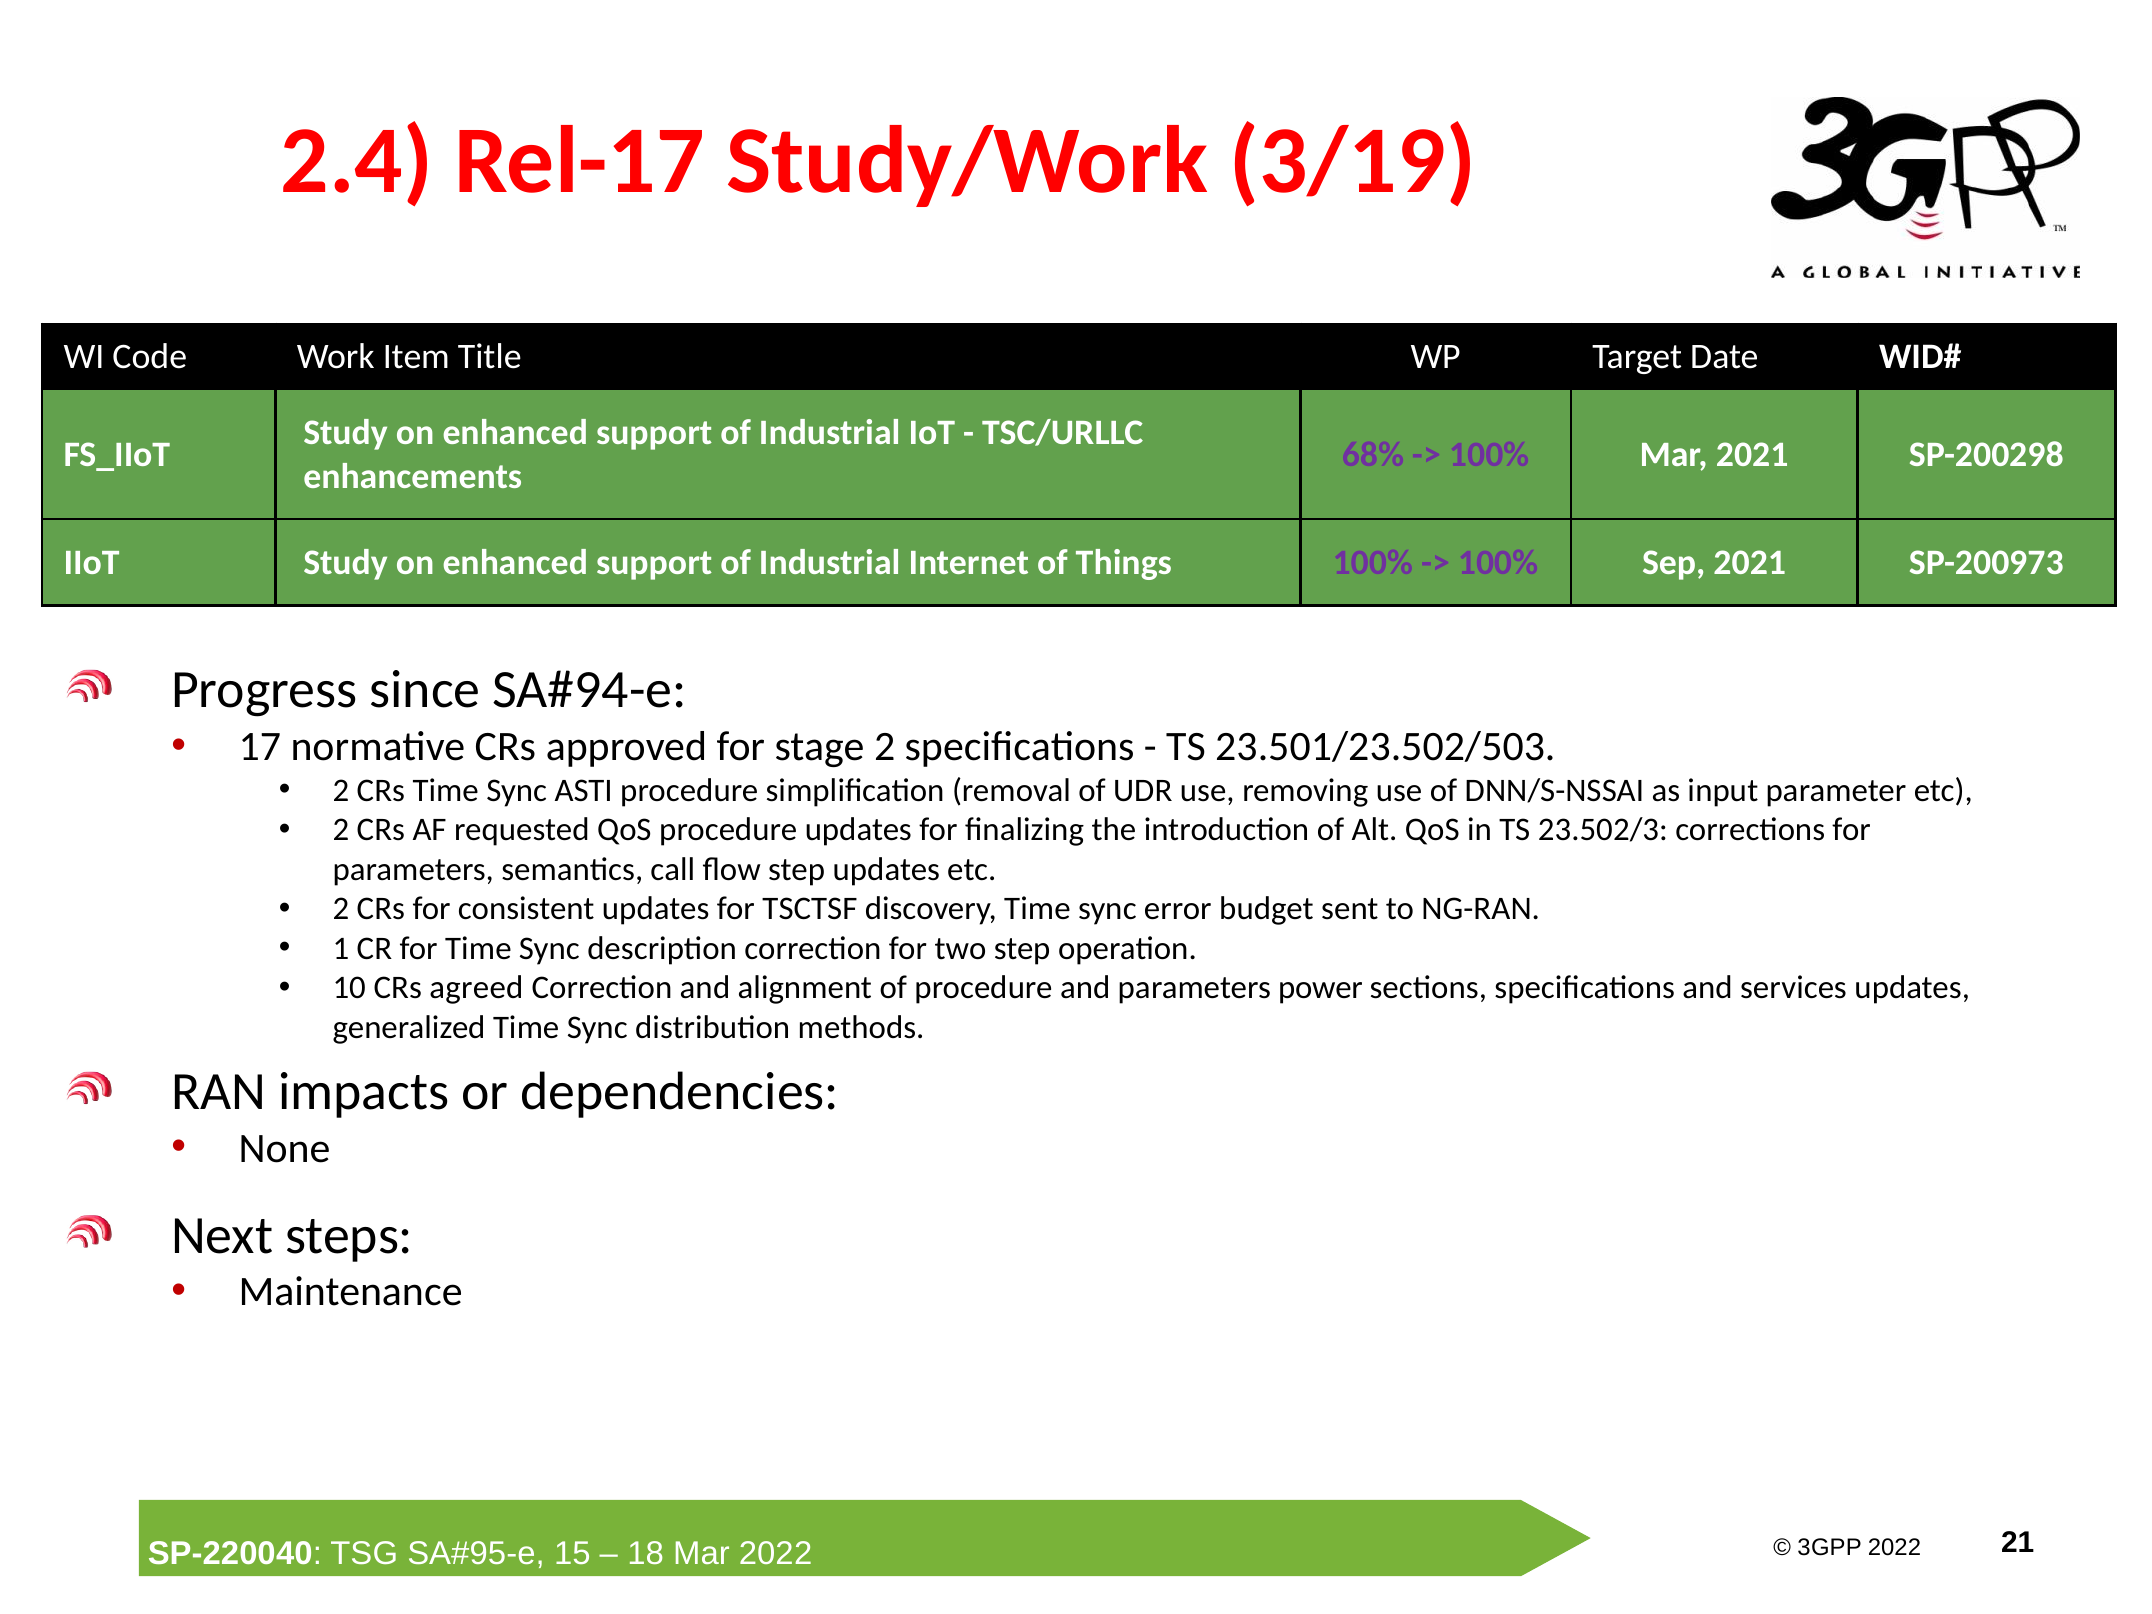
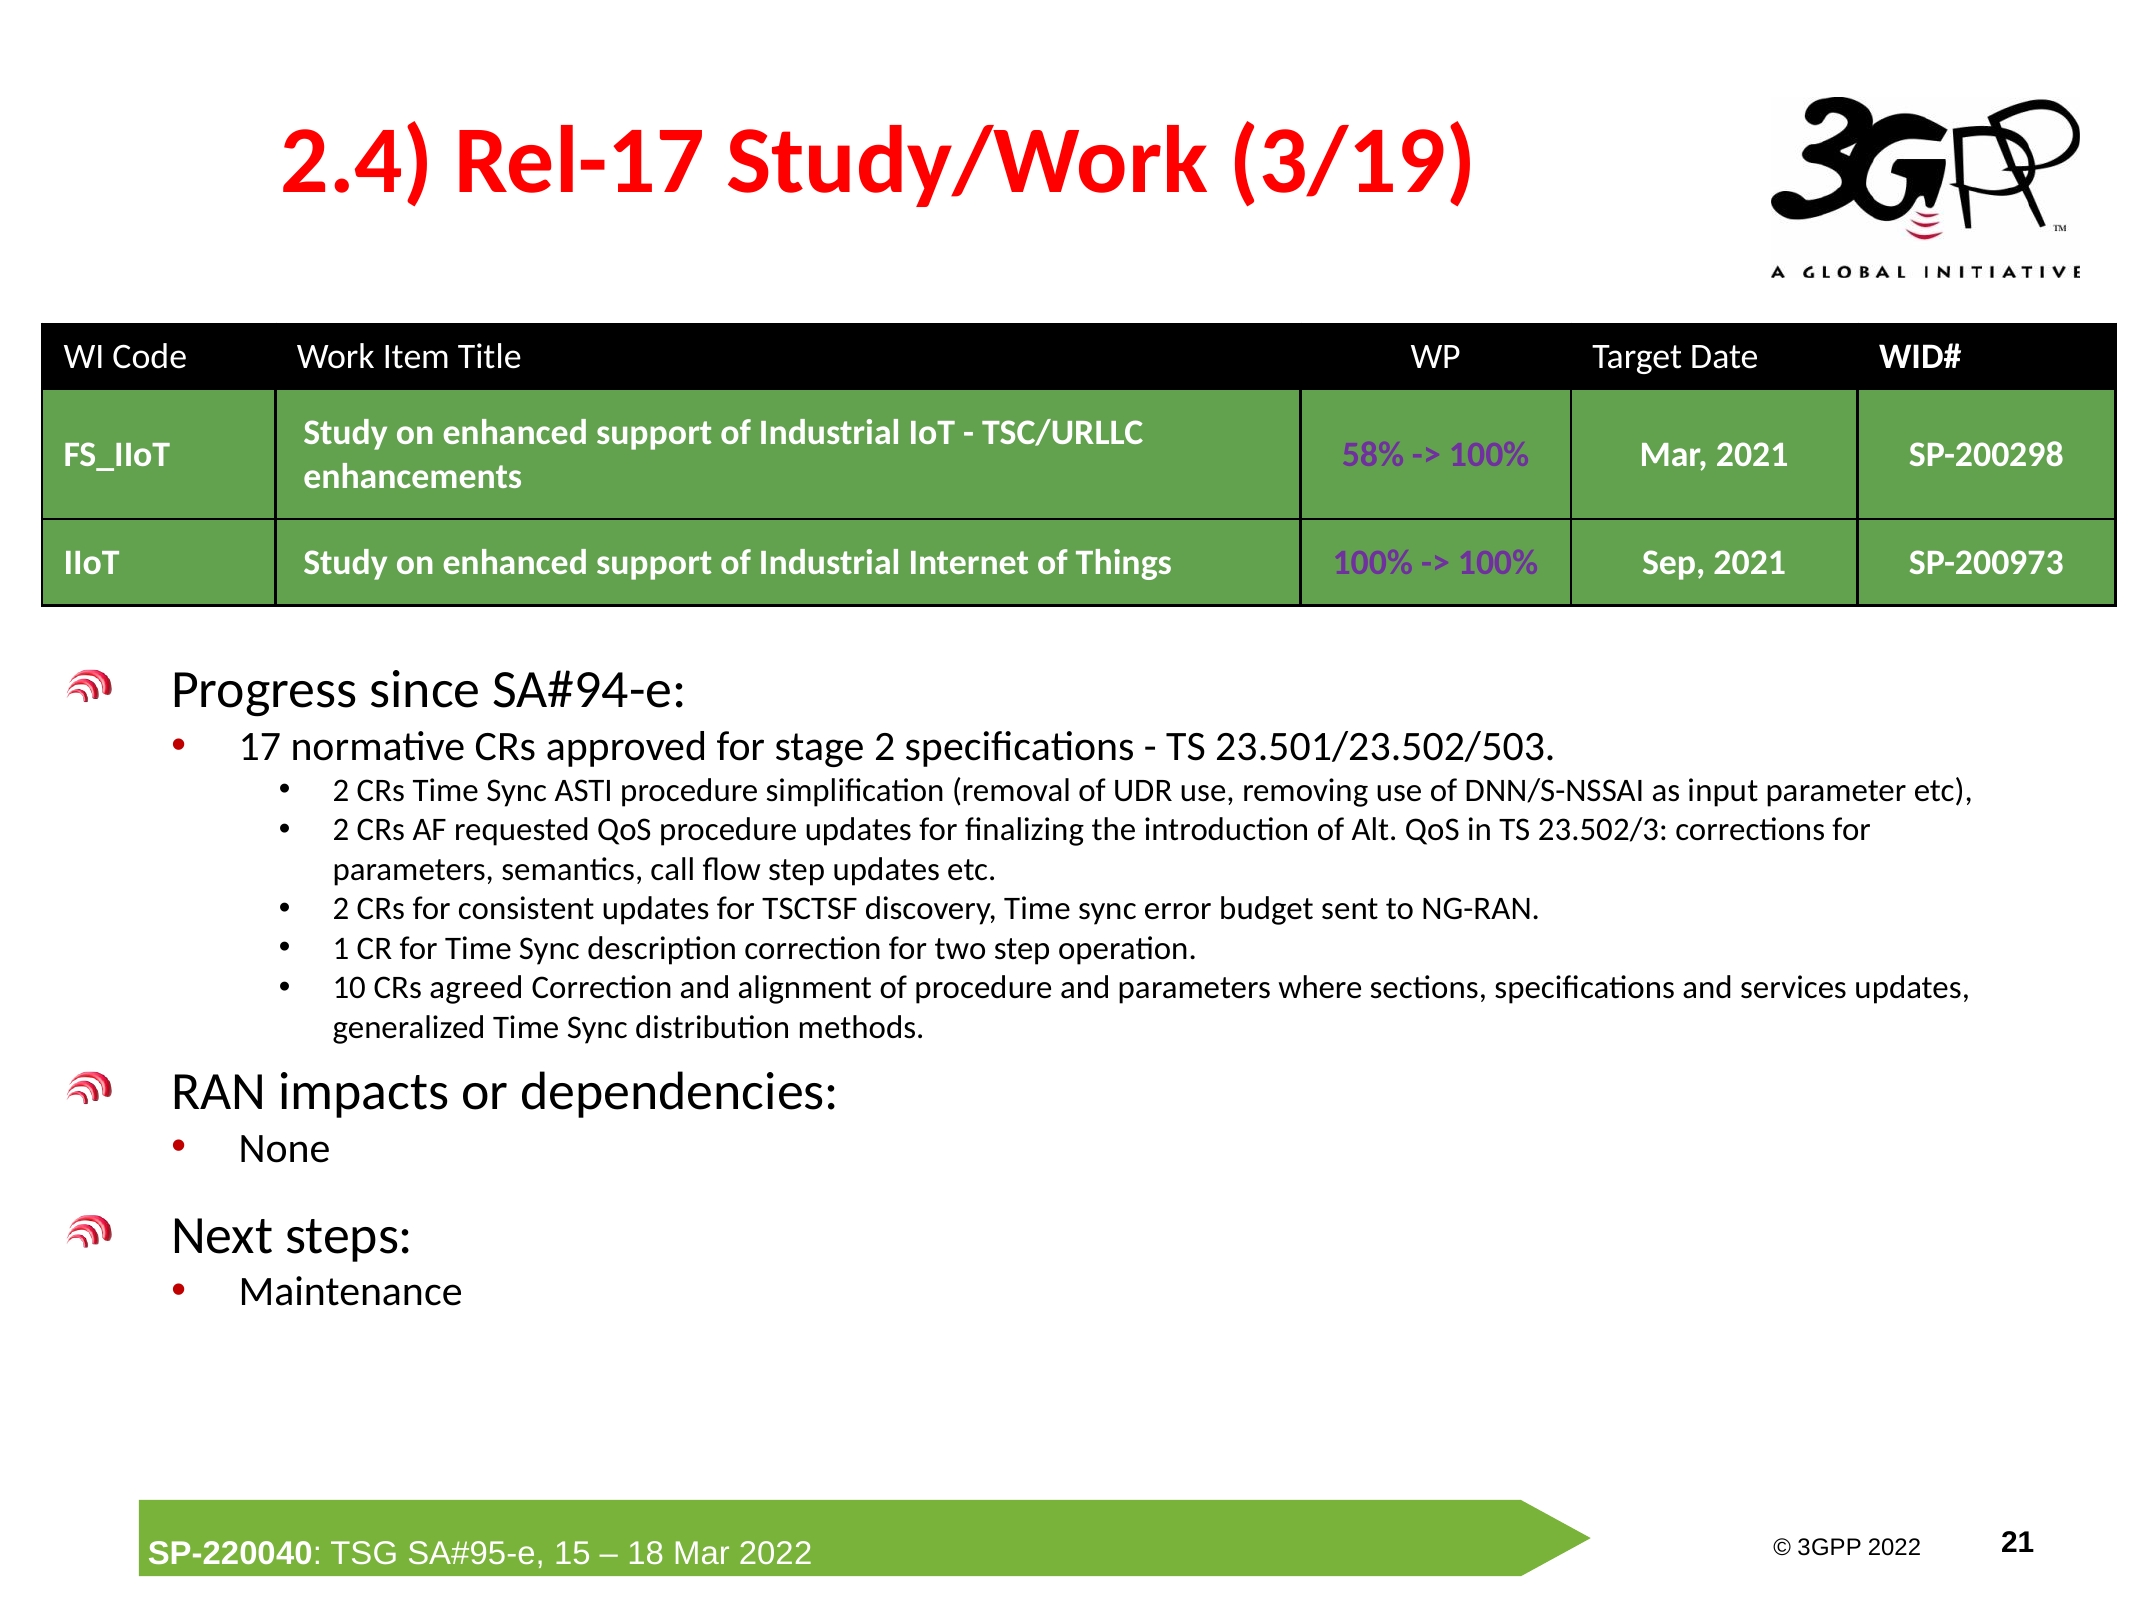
68%: 68% -> 58% (1373, 454)
power: power -> where (1320, 988)
